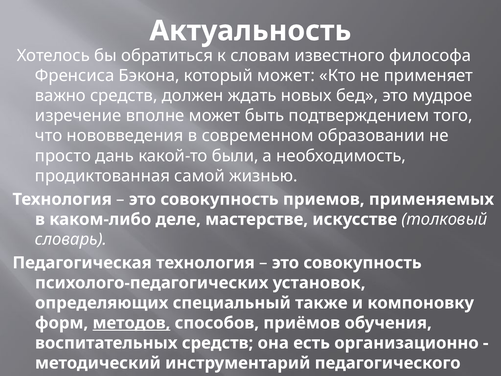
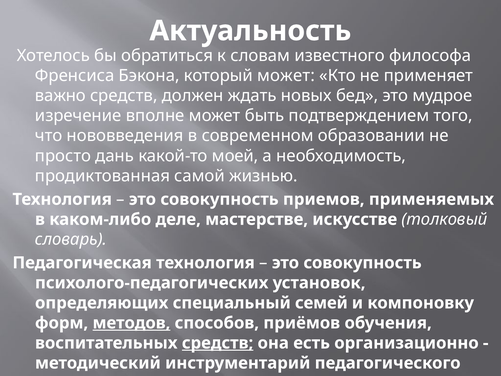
были: были -> моей (235, 156)
также: также -> семей (321, 303)
средств underline: none -> present (218, 343)
